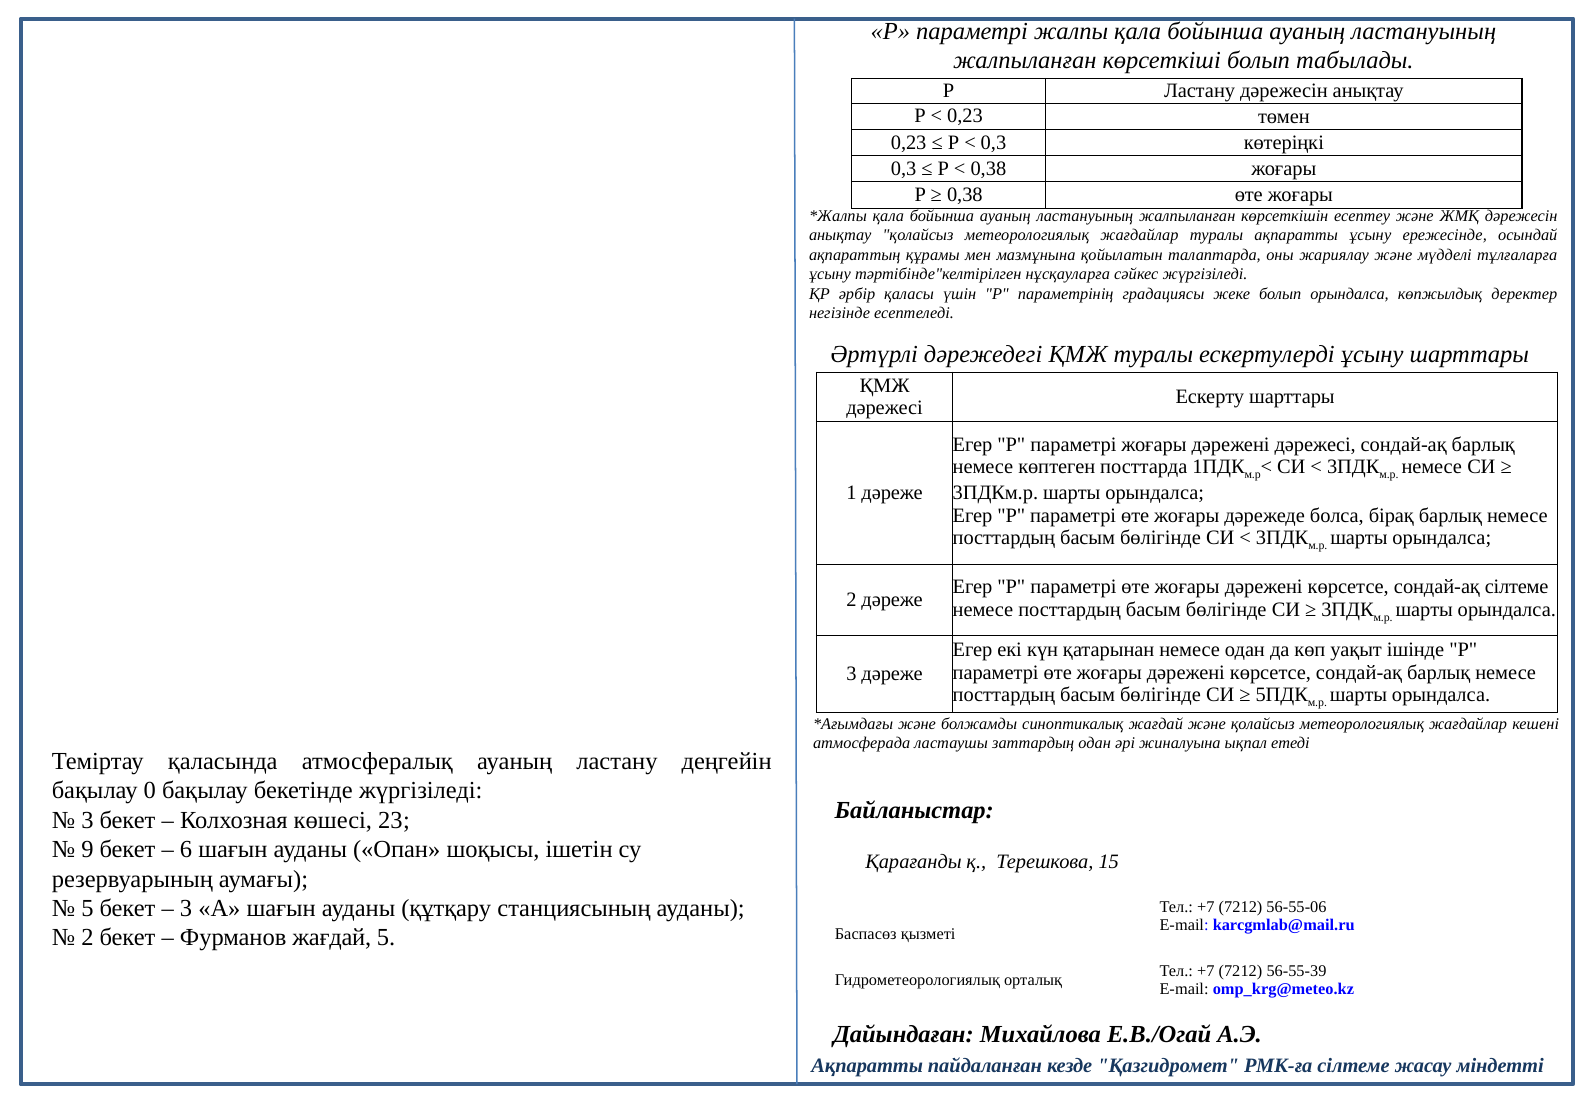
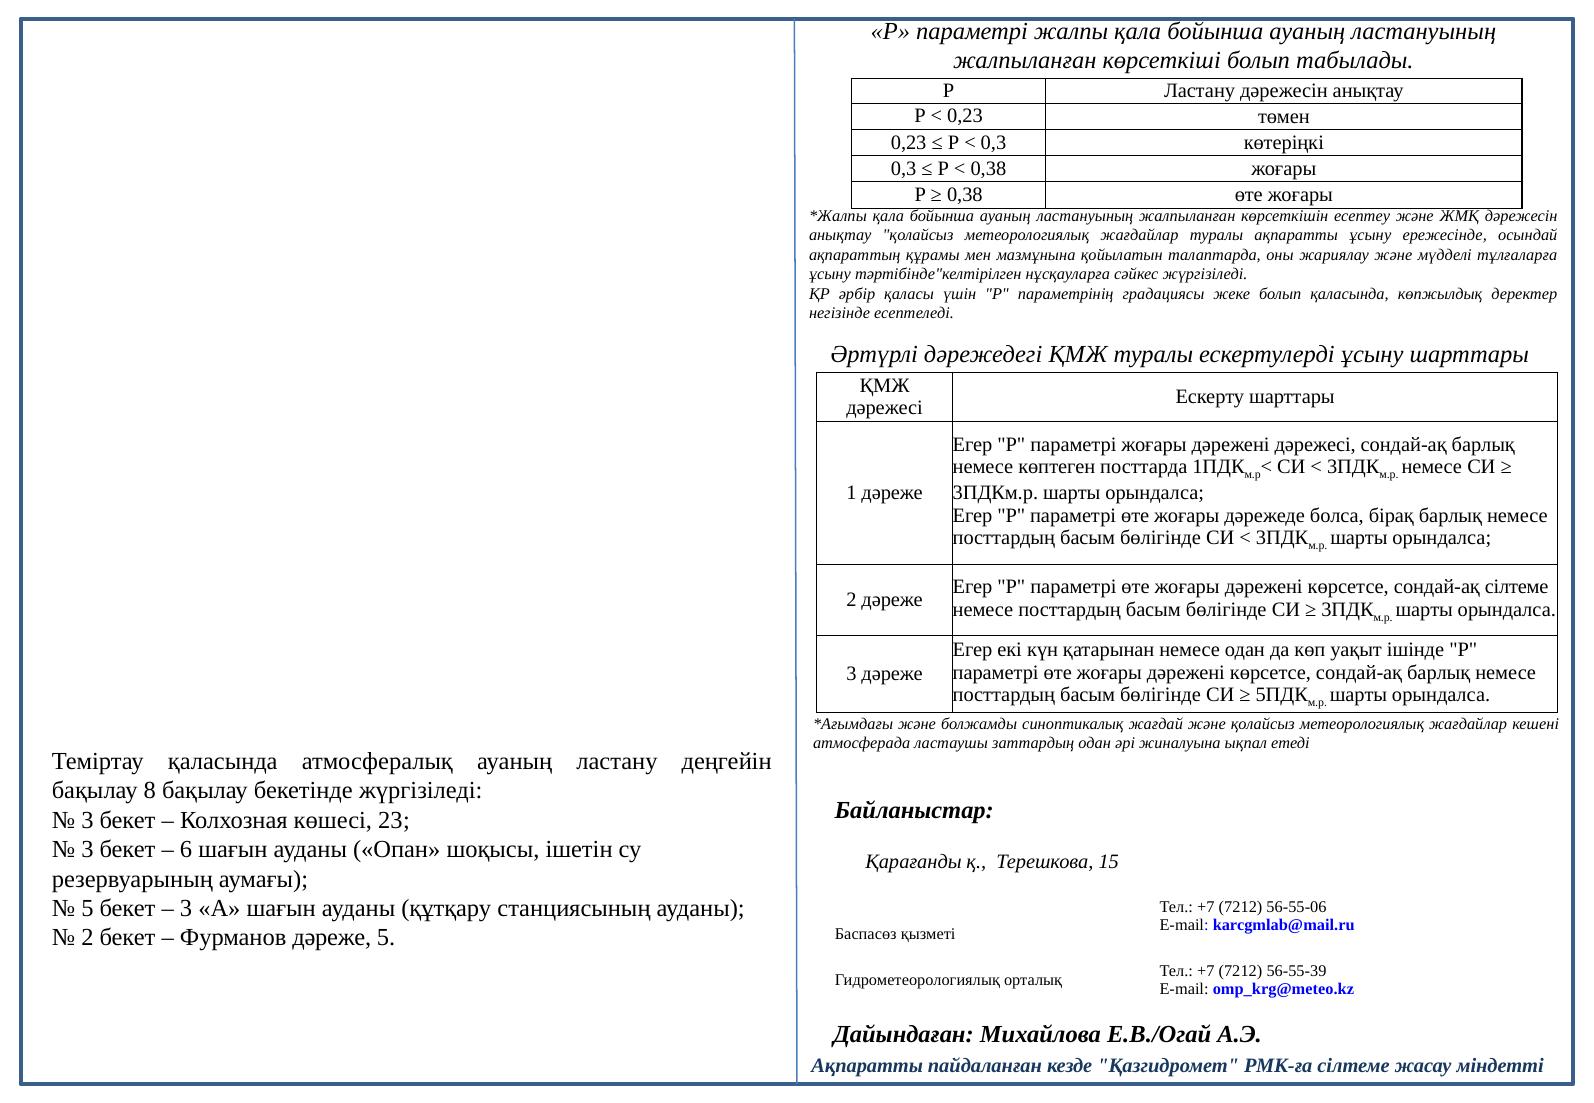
болып орындалса: орындалса -> қаласында (1350, 294)
0: 0 -> 8 (150, 791)
9: 9 -> 3 (87, 850)
Фурманов жағдай: жағдай -> дәреже (332, 938)
